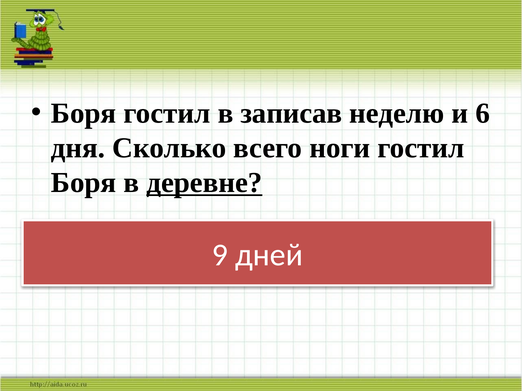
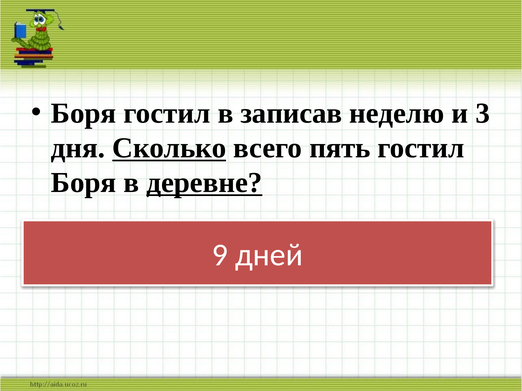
6: 6 -> 3 (483, 113)
Сколько underline: none -> present (169, 148)
ноги: ноги -> пять (340, 148)
